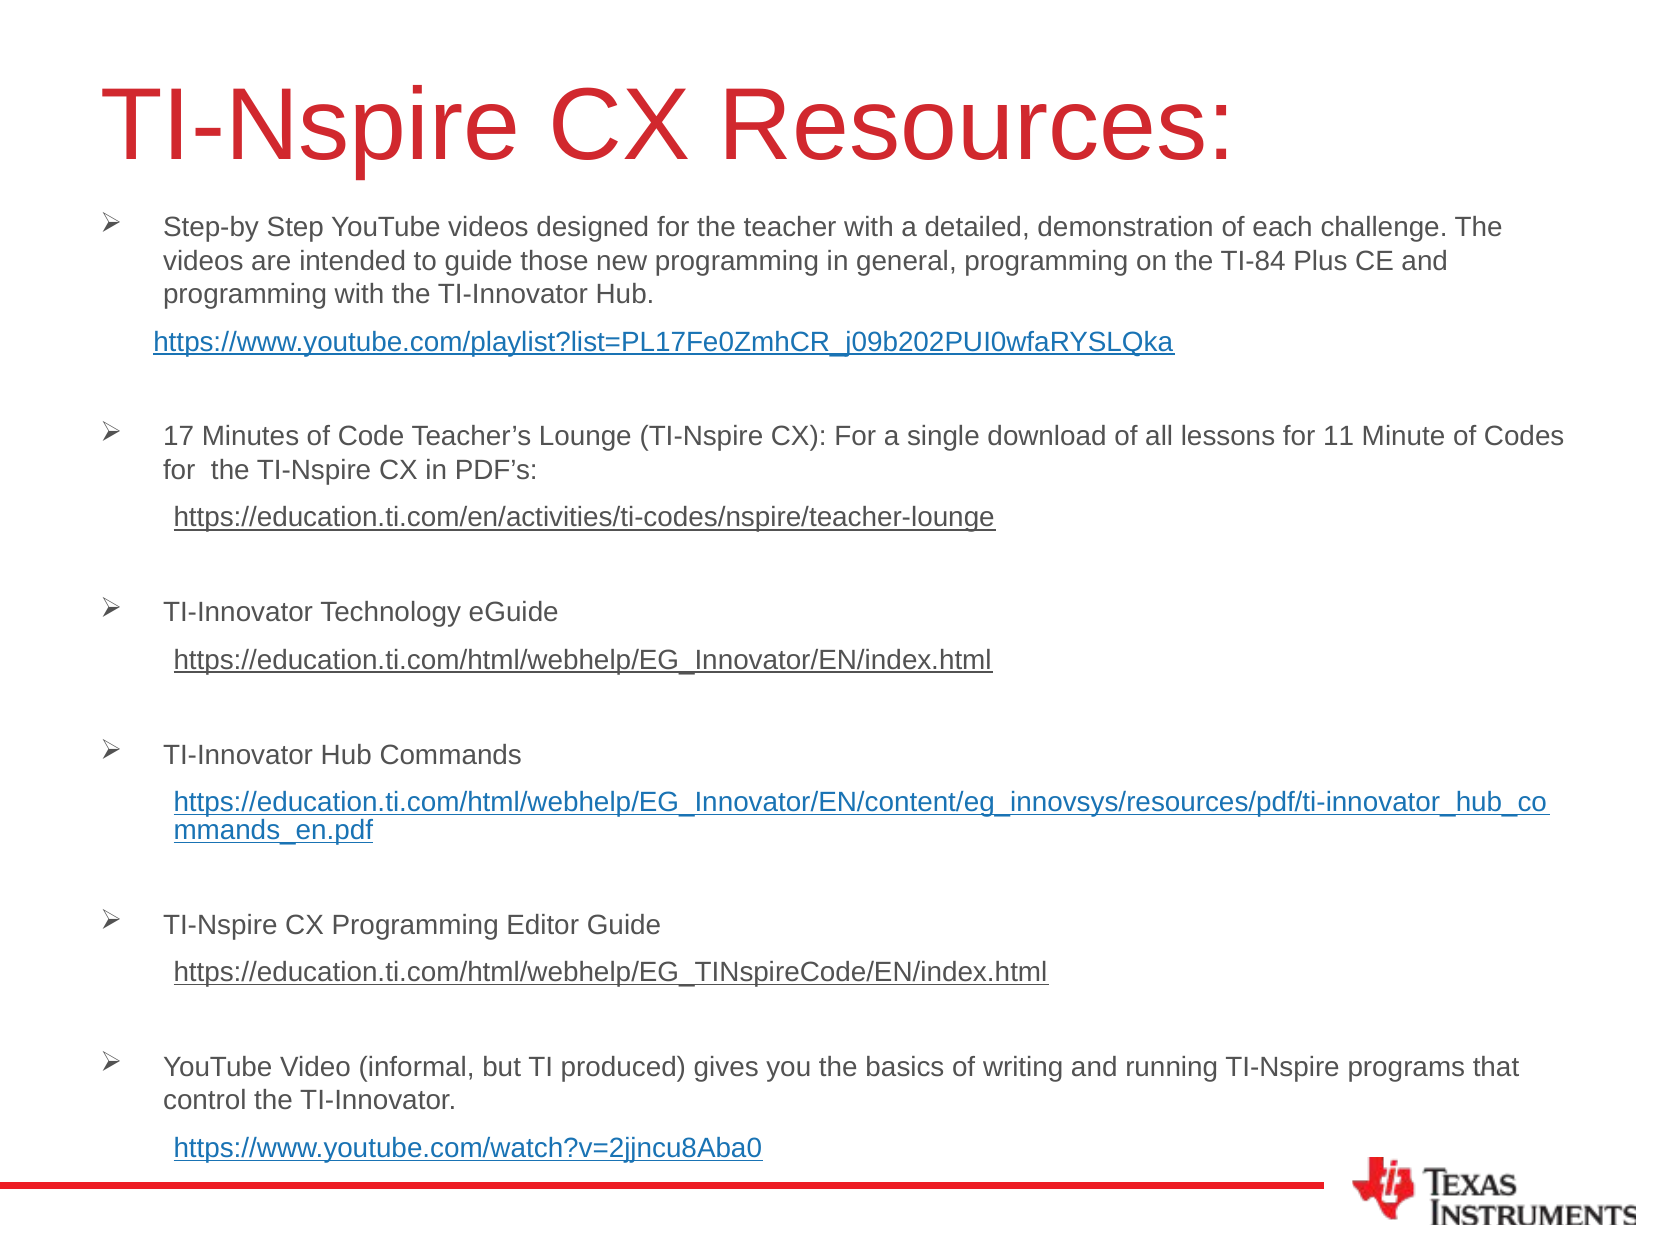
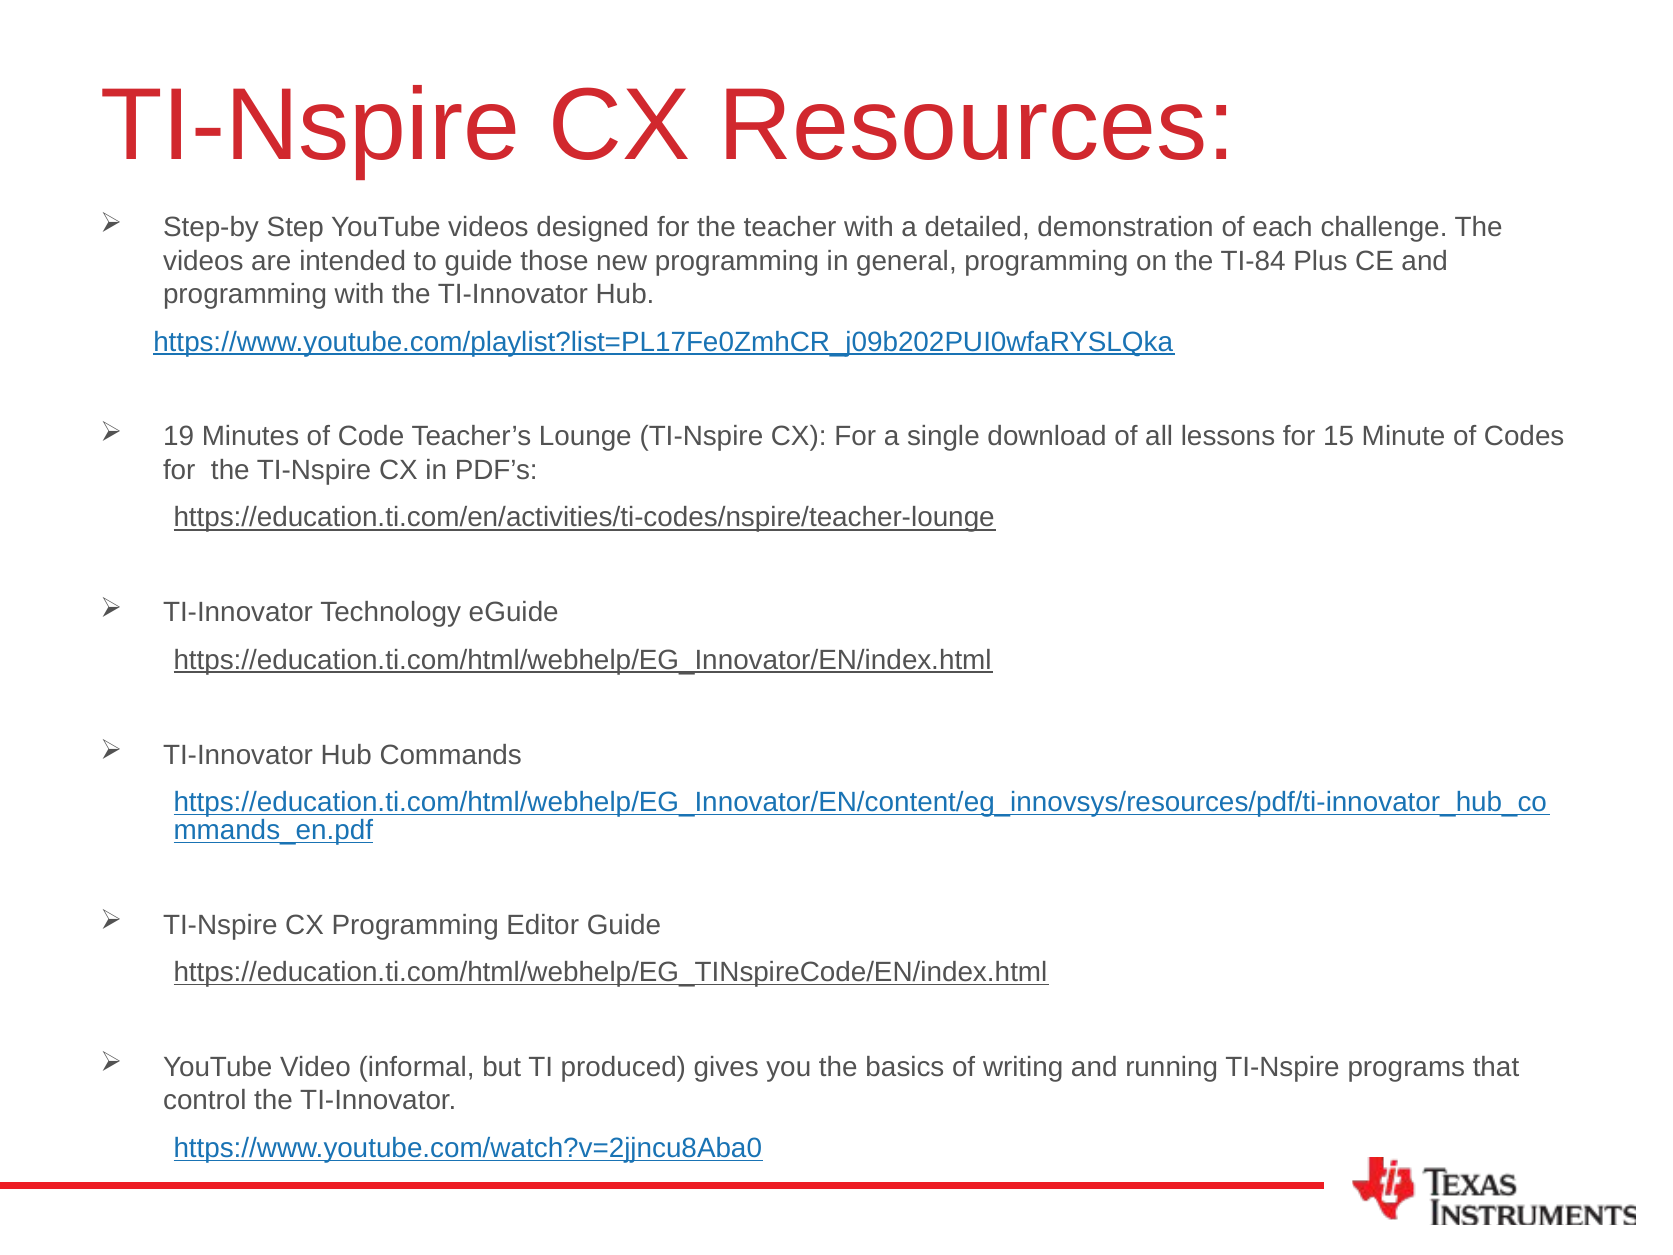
17: 17 -> 19 (179, 437)
11: 11 -> 15 (1339, 437)
